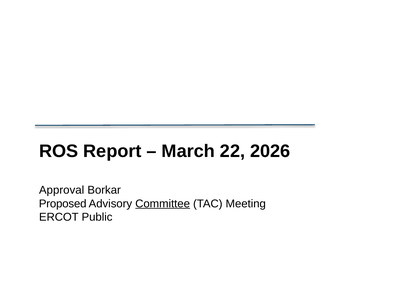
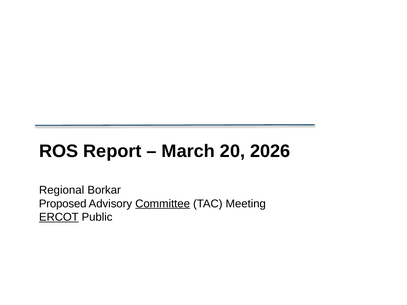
22: 22 -> 20 (233, 151)
Approval: Approval -> Regional (62, 190)
ERCOT underline: none -> present (59, 217)
